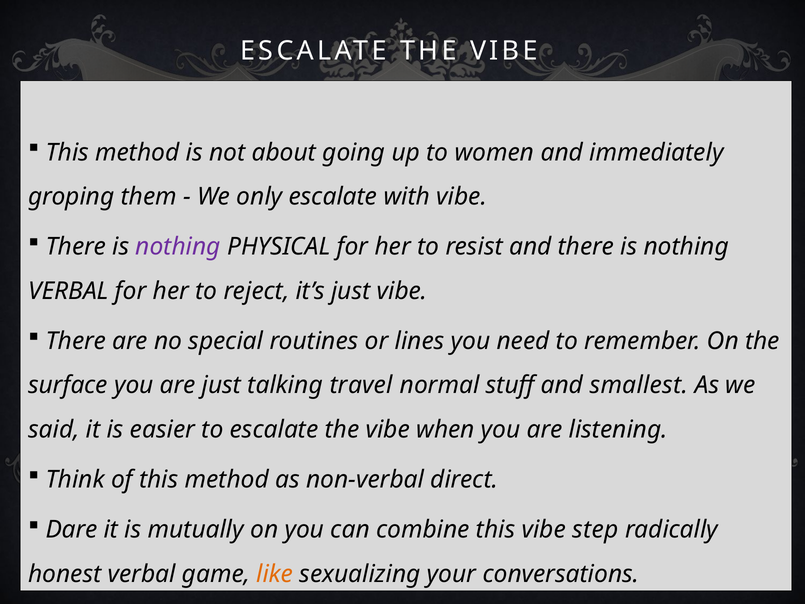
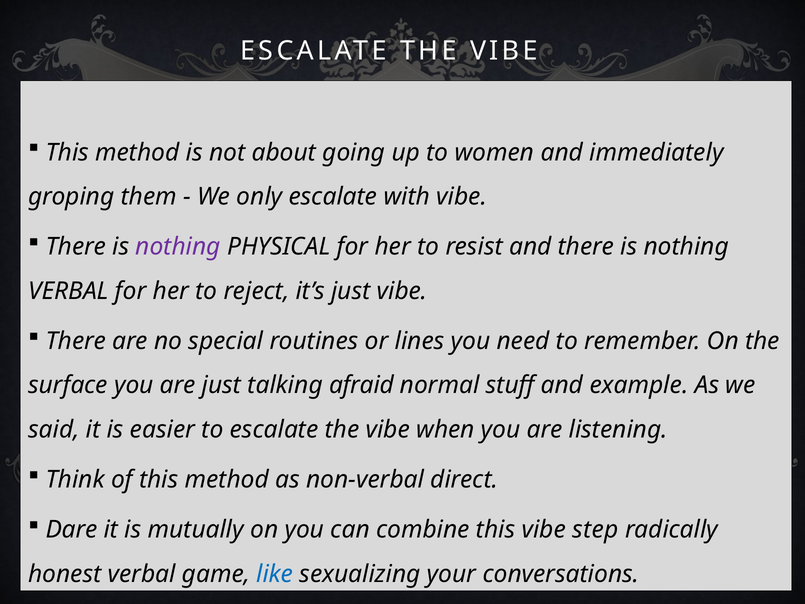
travel: travel -> afraid (361, 385)
smallest: smallest -> example (639, 385)
like colour: orange -> blue (275, 574)
